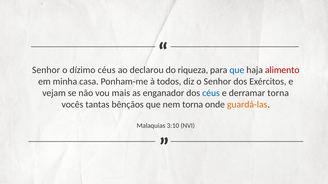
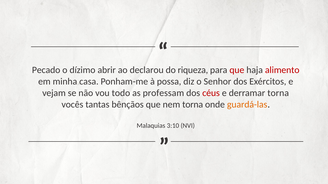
Senhor: Senhor -> Pecado (46, 70)
dízimo céus: céus -> abrir (107, 70)
que colour: blue -> red (237, 70)
todos: todos -> possa (169, 82)
mais: mais -> todo (121, 93)
enganador: enganador -> professam (163, 93)
céus colour: blue -> red (211, 93)
